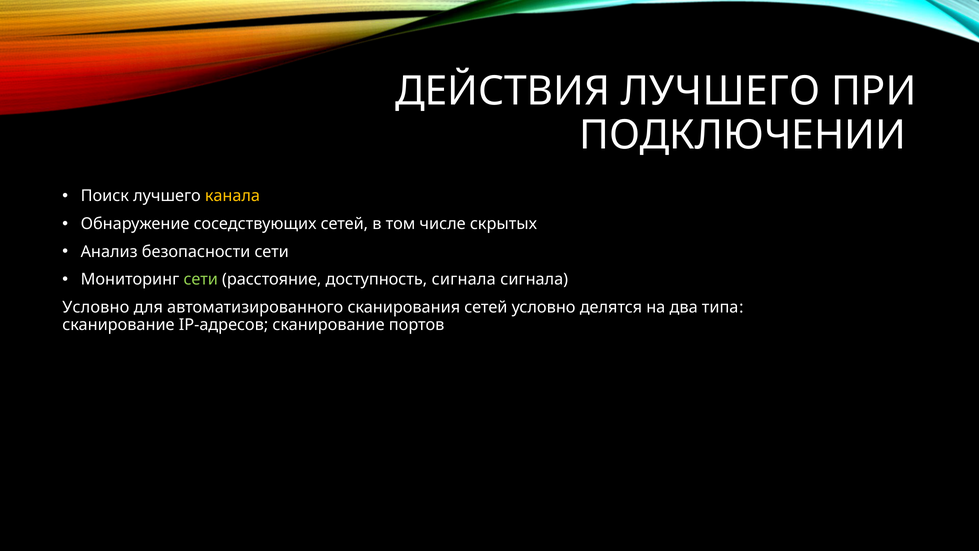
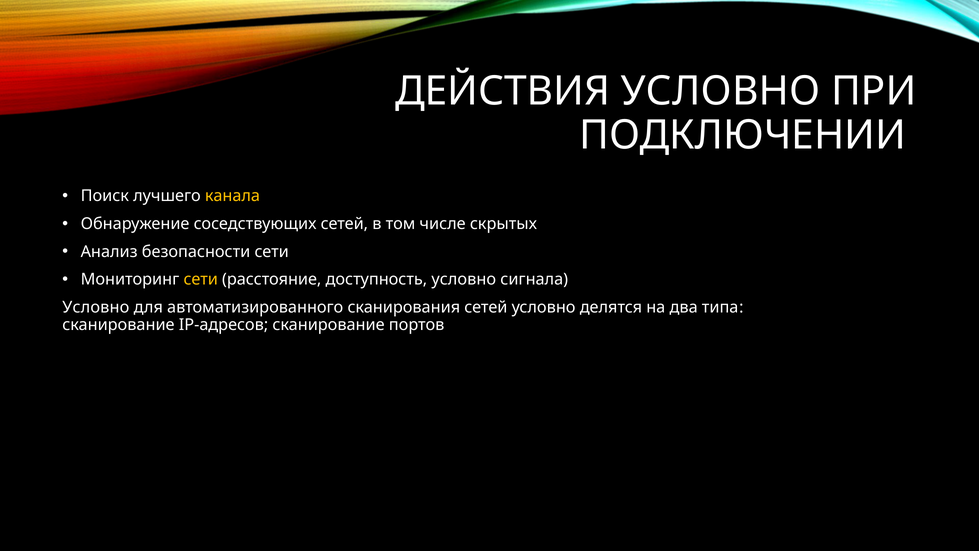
ДЕЙСТВИЯ ЛУЧШЕГО: ЛУЧШЕГО -> УСЛОВНО (721, 91)
сети colour: light green -> yellow (201, 279)
доступность сигнала: сигнала -> условно (464, 279)
